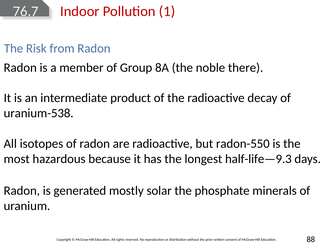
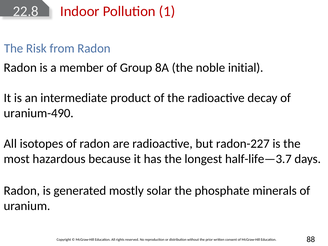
76.7: 76.7 -> 22.8 (26, 11)
there: there -> initial (246, 68)
uranium-538: uranium-538 -> uranium-490 (39, 113)
radon-550: radon-550 -> radon-227 (243, 144)
half-life—9.3: half-life—9.3 -> half-life—3.7 (258, 159)
